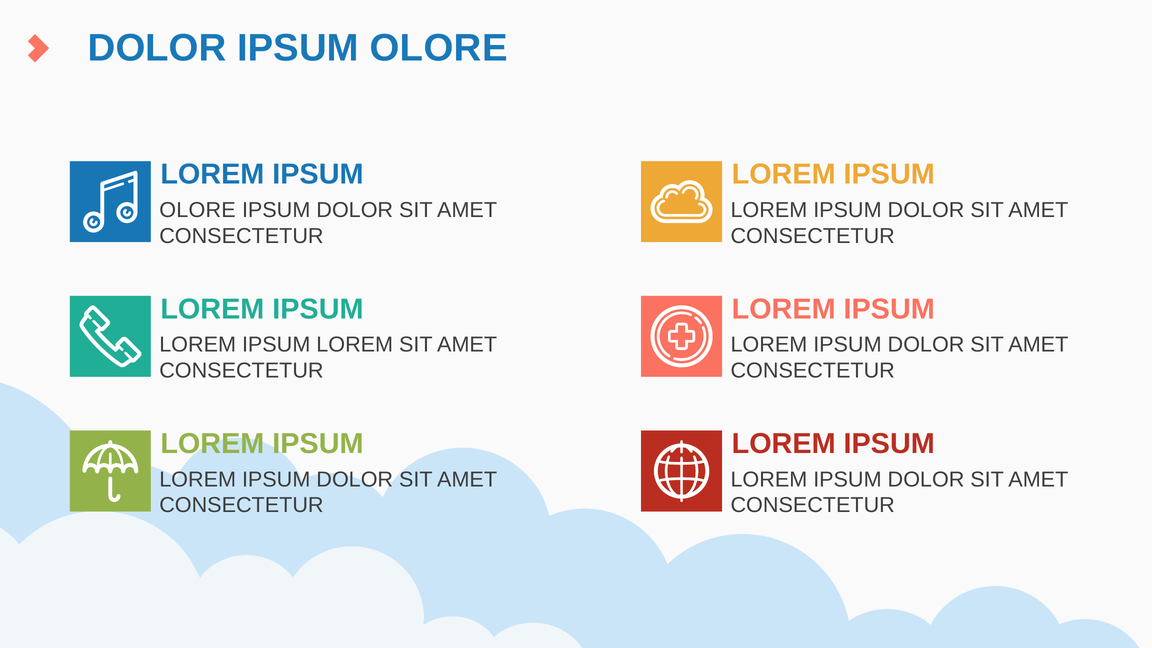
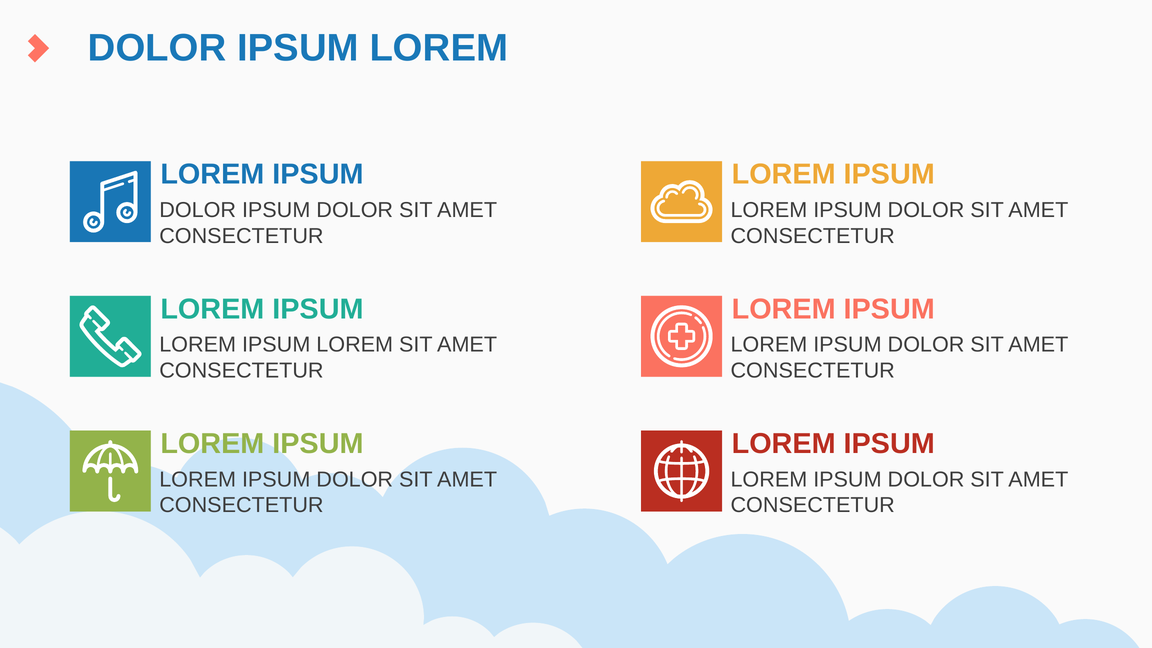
OLORE: OLORE -> LOREM (439, 48)
OLORE: OLORE -> DOLOR (198, 210)
